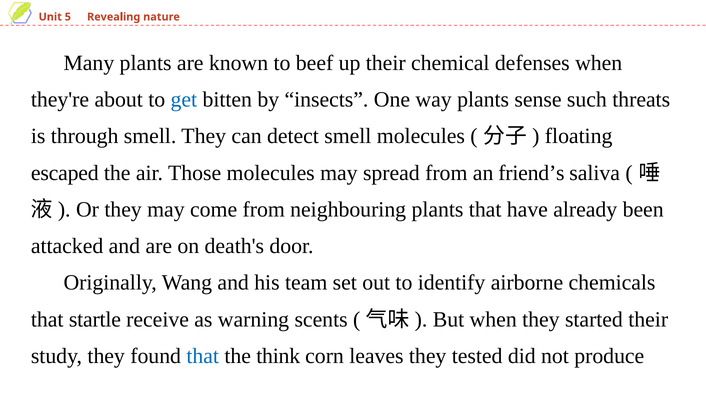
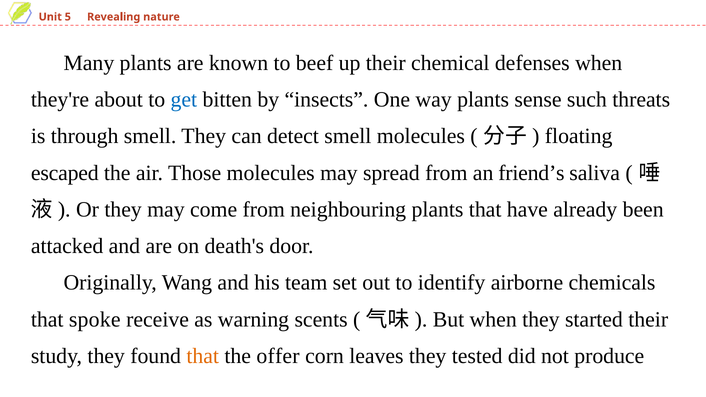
startle: startle -> spoke (95, 319)
that colour: blue -> orange (203, 356)
think: think -> offer (278, 356)
